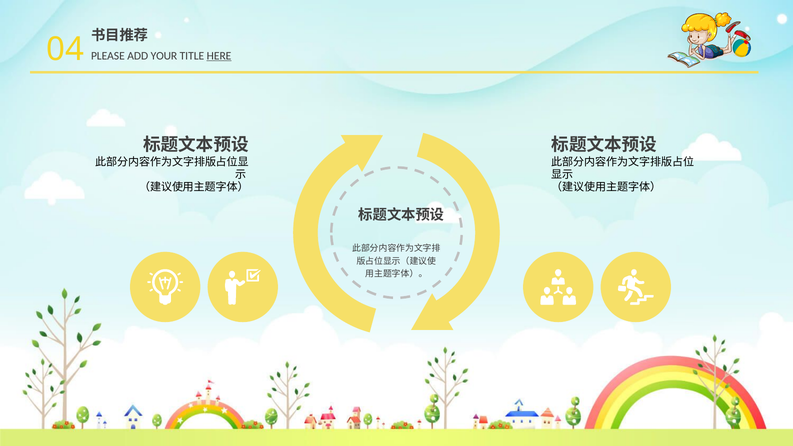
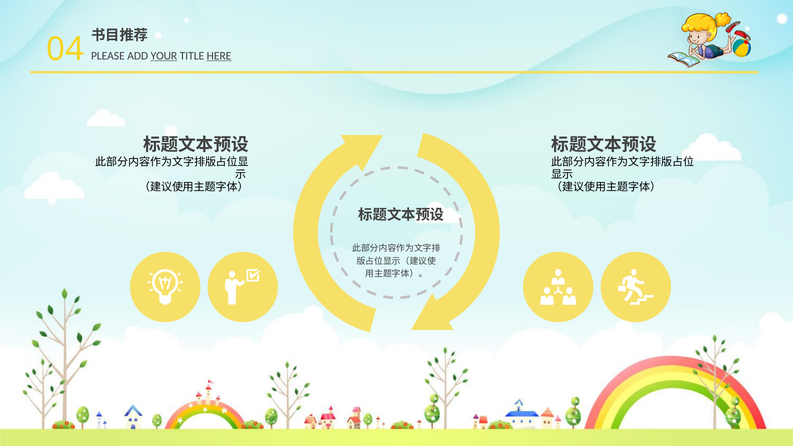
YOUR underline: none -> present (164, 56)
